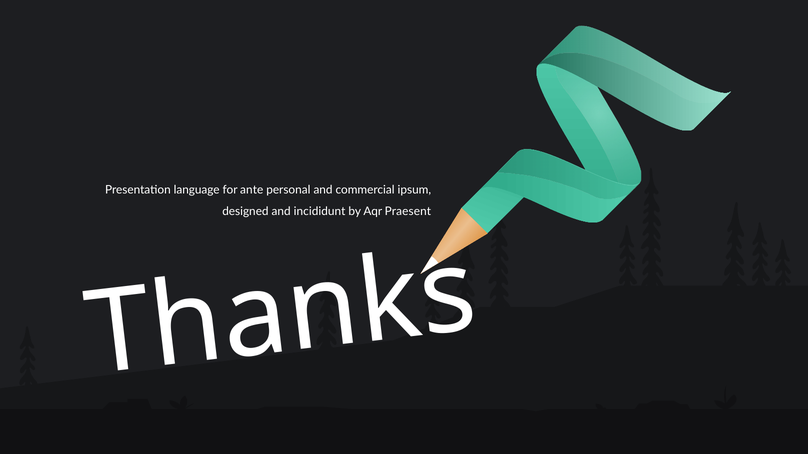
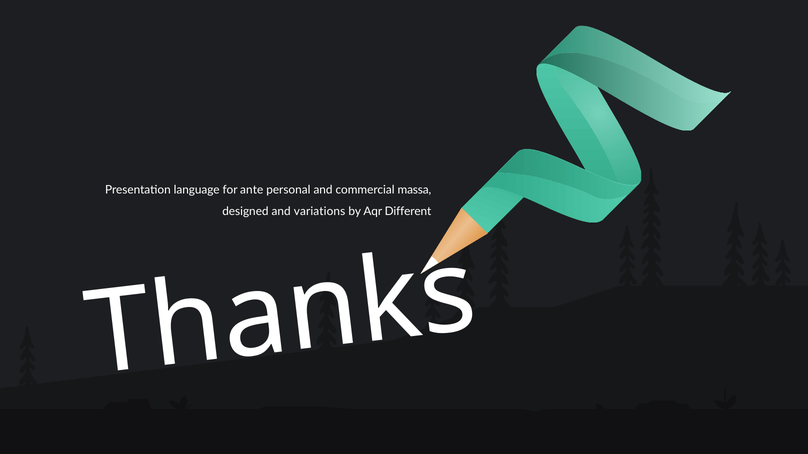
ipsum: ipsum -> massa (414, 190)
incididunt: incididunt -> variations (320, 212)
Praesent: Praesent -> Different (408, 212)
